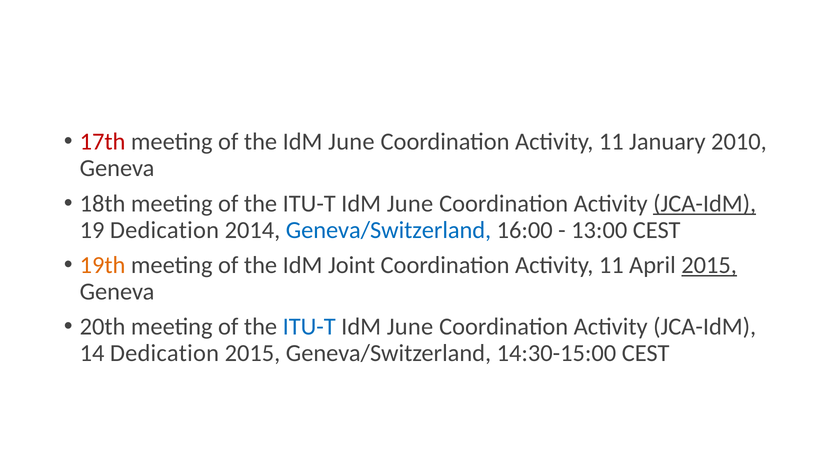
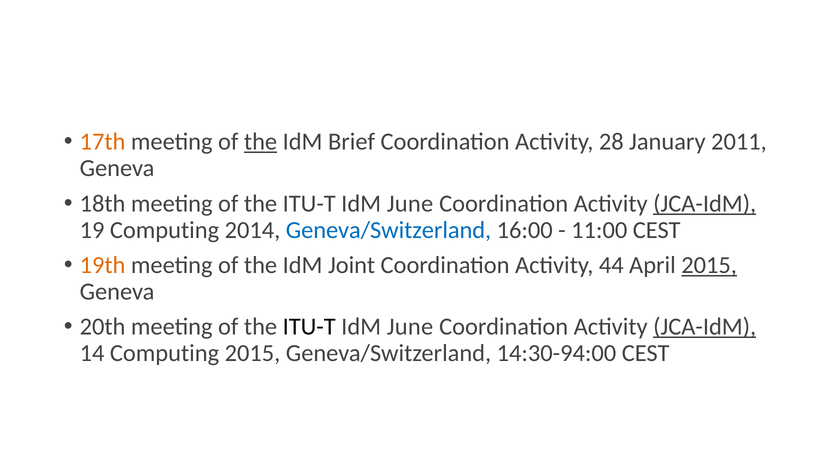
17th colour: red -> orange (103, 142)
the underline: none -> present (261, 142)
June: June -> Brief (352, 142)
11: 11 -> 28 (611, 142)
2010: 2010 -> 2011 (739, 142)
19 Dedication: Dedication -> Computing (165, 230)
13:00: 13:00 -> 11:00 (599, 230)
Joint Coordination Activity 11: 11 -> 44 (611, 265)
ITU-T colour: blue -> black (309, 327)
JCA-IdM underline: none -> present (705, 327)
14 Dedication: Dedication -> Computing (165, 353)
14:30-15:00: 14:30-15:00 -> 14:30-94:00 (556, 353)
